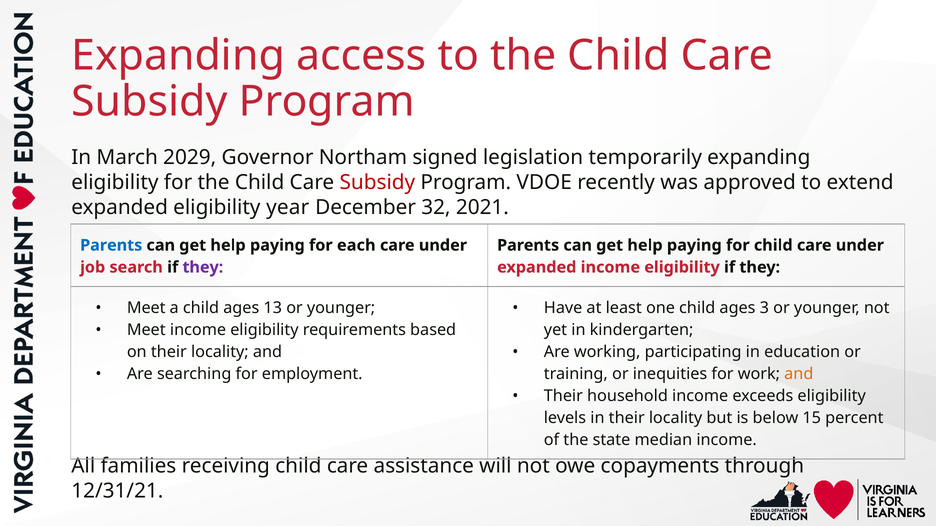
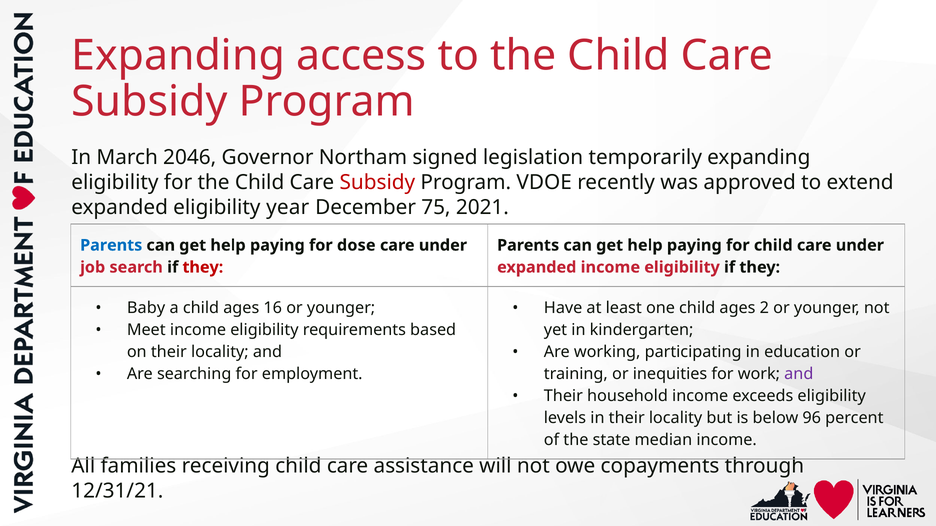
2029: 2029 -> 2046 (190, 158)
32: 32 -> 75 (436, 207)
each: each -> dose (356, 246)
they colour: purple -> red (203, 268)
Meet: Meet -> Baby (146, 308)
13: 13 -> 16 (273, 308)
3: 3 -> 2 (764, 308)
and colour: orange -> purple (799, 374)
15: 15 -> 96 (812, 418)
